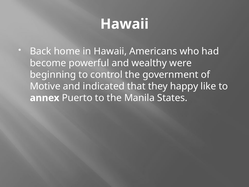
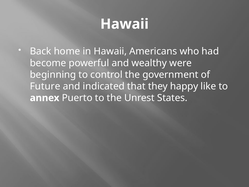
Motive: Motive -> Future (45, 86)
Manila: Manila -> Unrest (139, 98)
